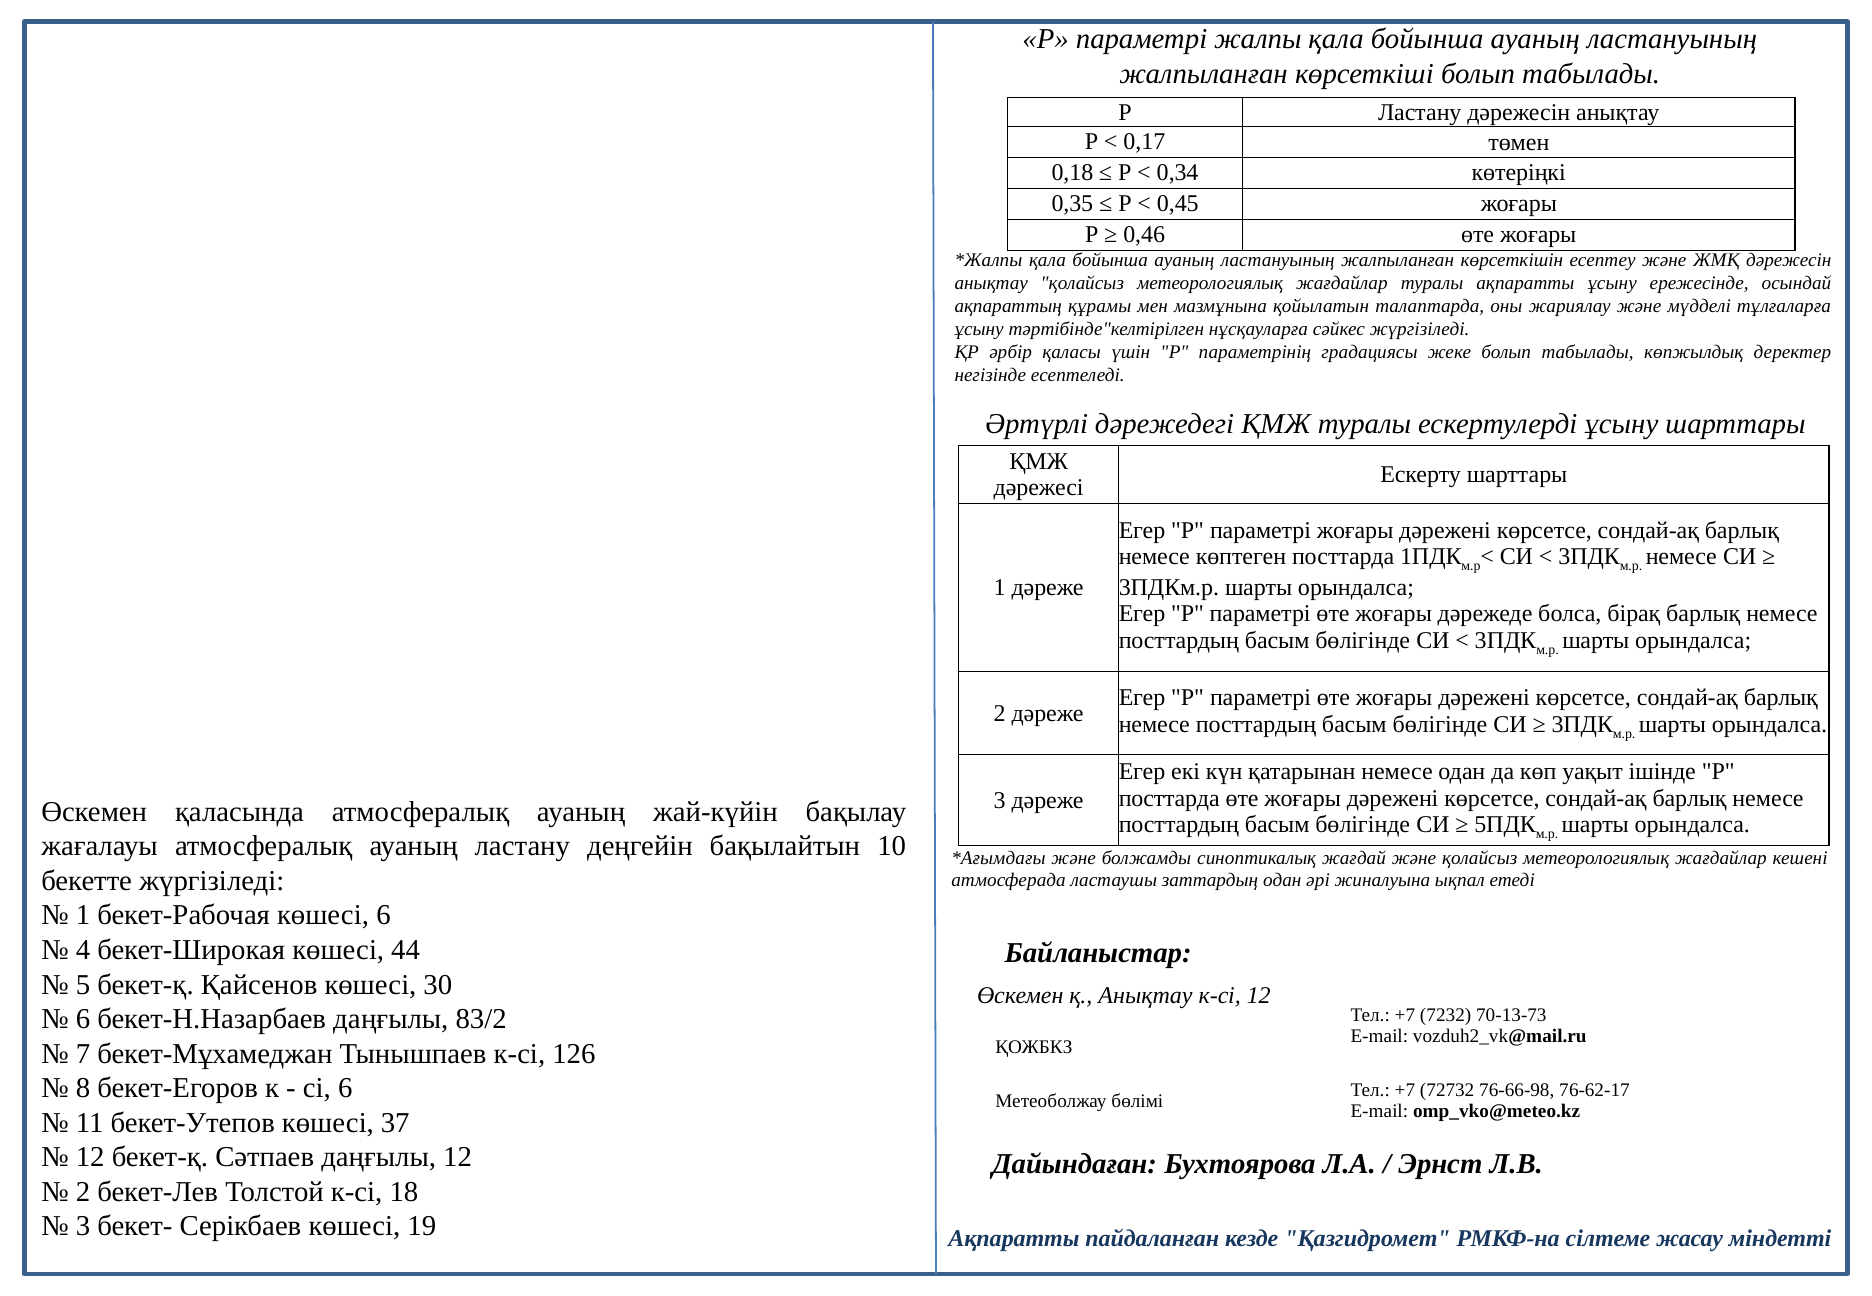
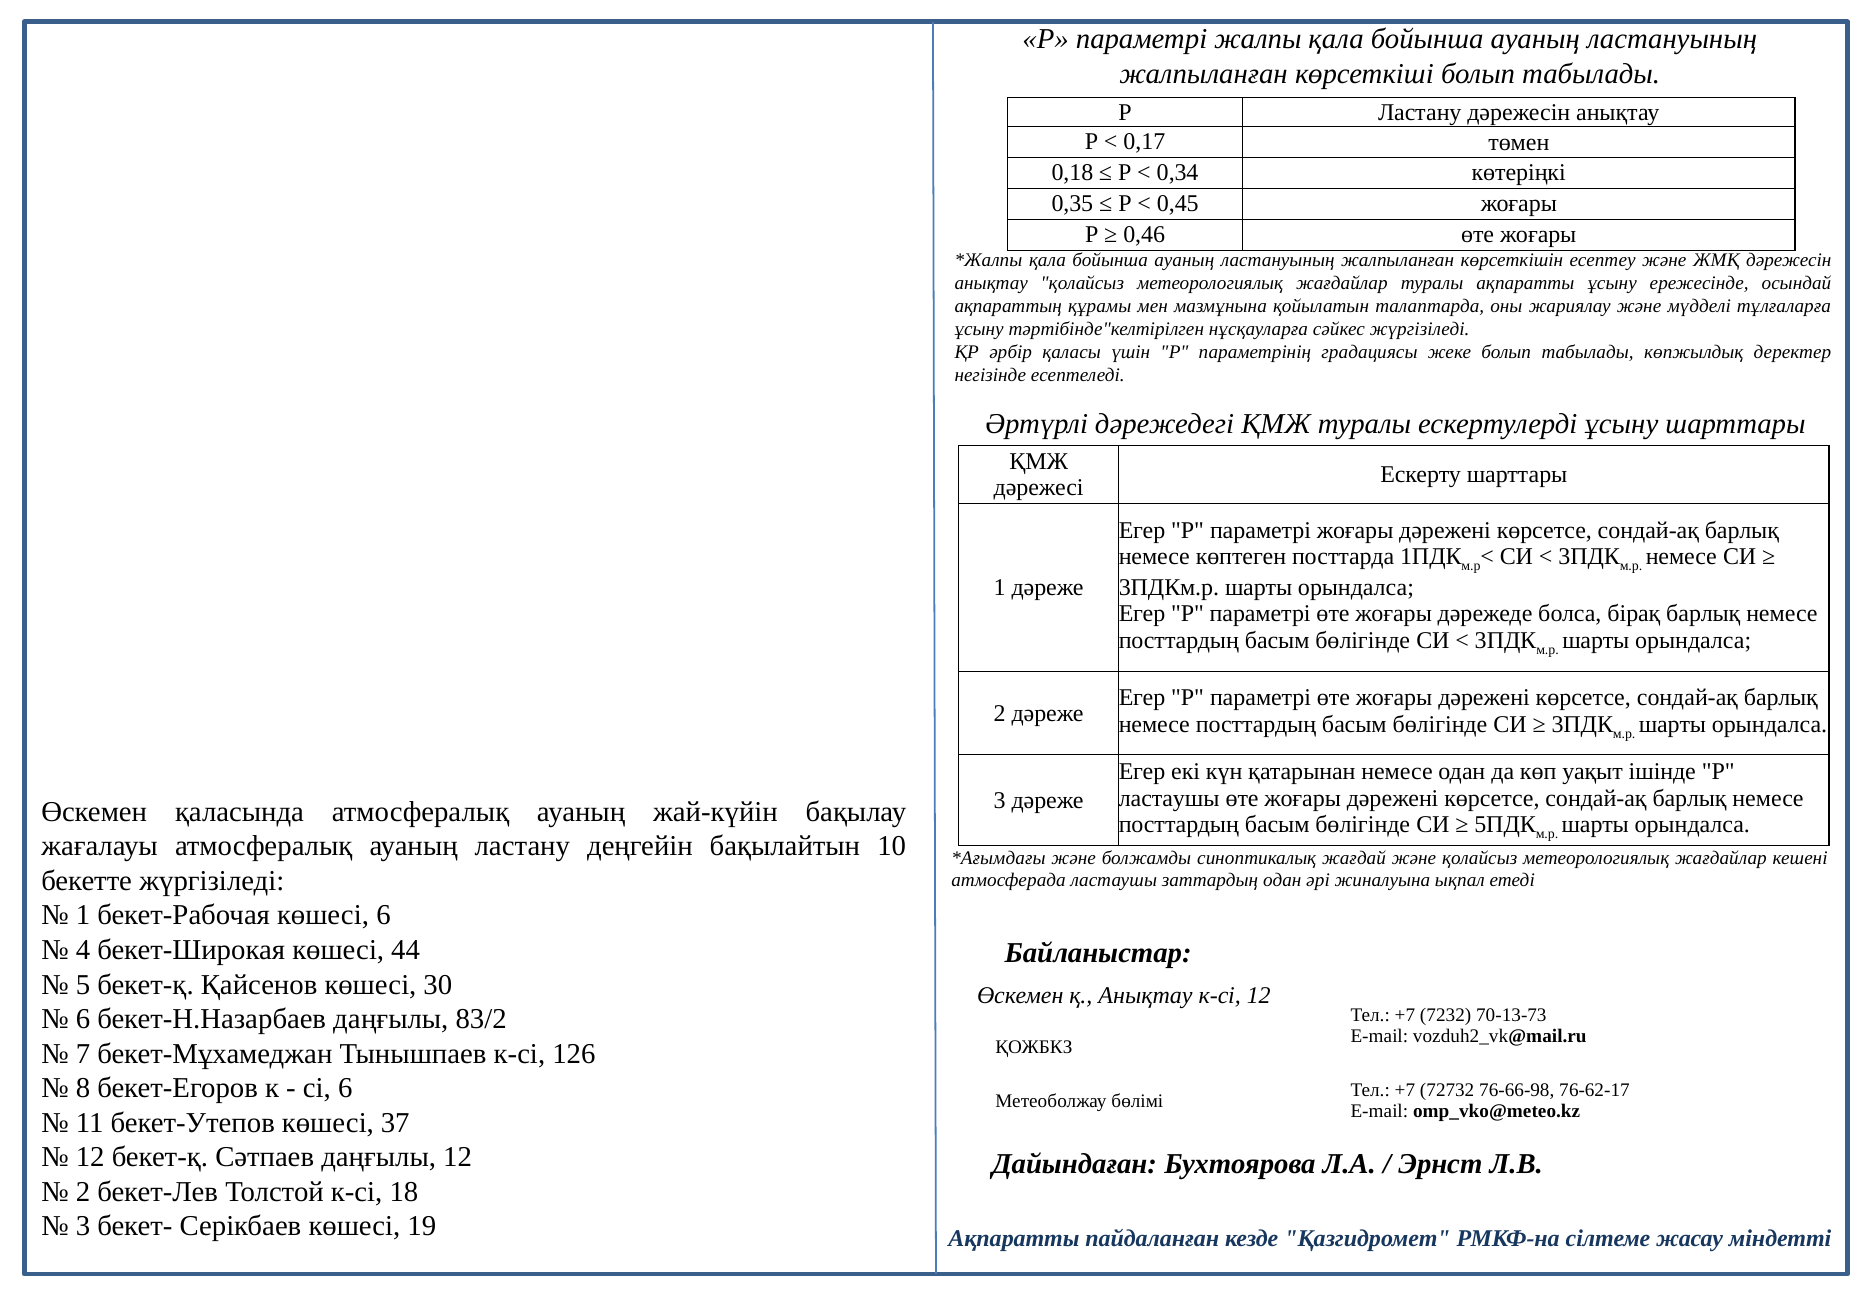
посттарда: посттарда -> ластаушы (1169, 798)
